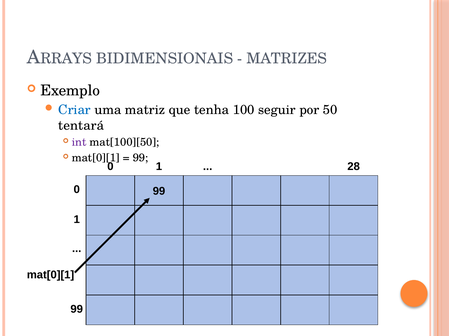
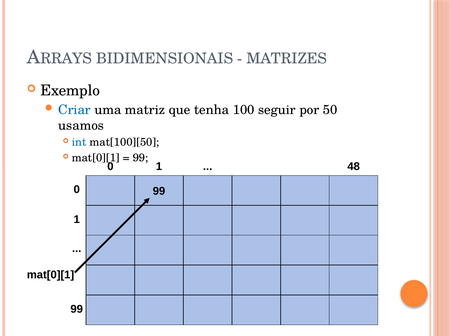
tentará: tentará -> usamos (81, 126)
int colour: purple -> blue (79, 143)
28: 28 -> 48 (354, 167)
